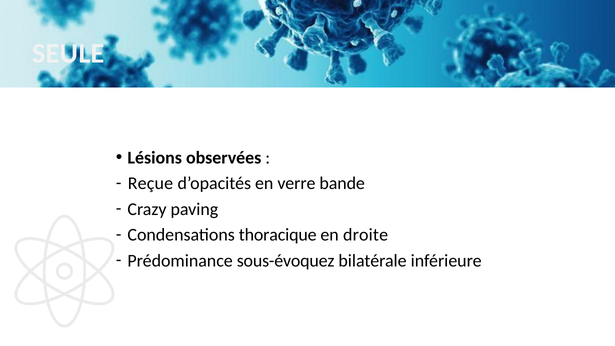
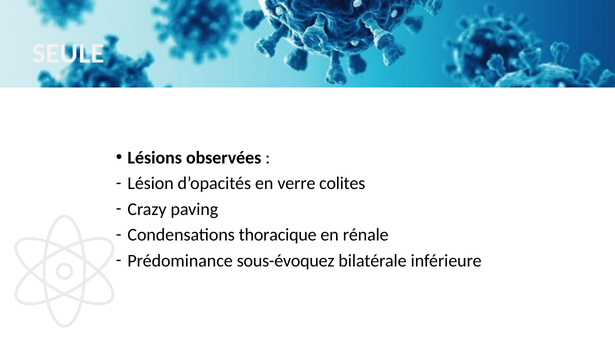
Reçue: Reçue -> Lésion (151, 183)
bande: bande -> colites (342, 183)
droite: droite -> rénale (366, 235)
